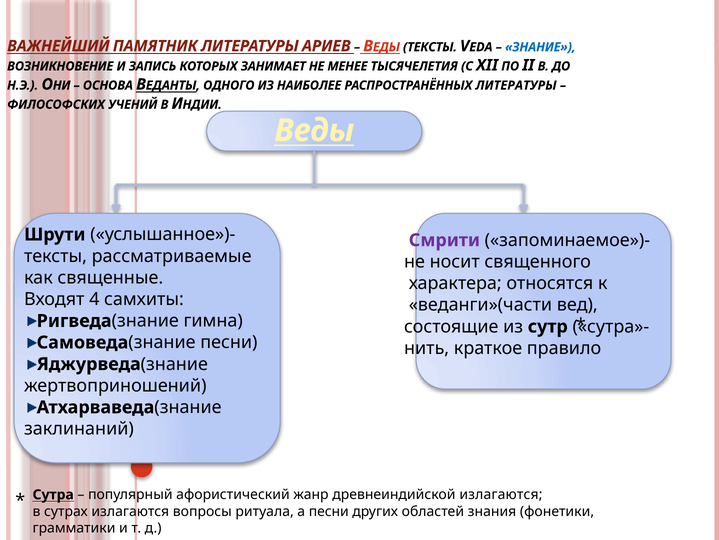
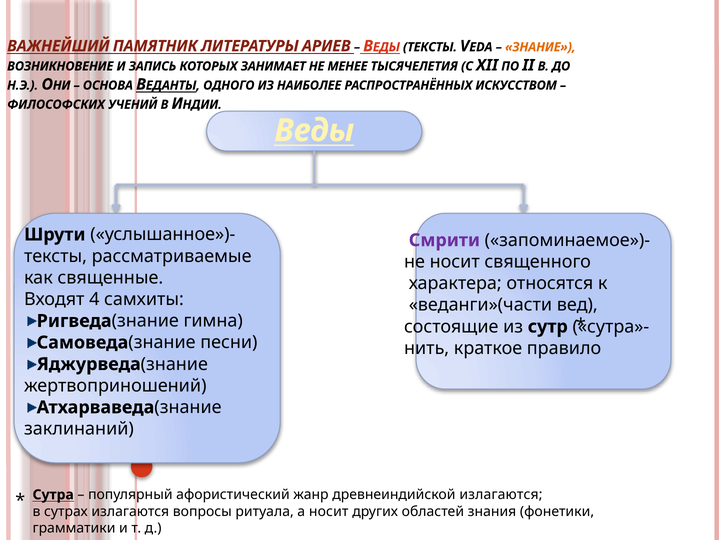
ЗНАНИЕ colour: blue -> orange (540, 47)
РАСПРОСТРАНЁННЫХ ЛИТЕРАТУРЫ: ЛИТЕРАТУРЫ -> ИСКУССТВОМ (516, 85)
а песни: песни -> носит (329, 511)
